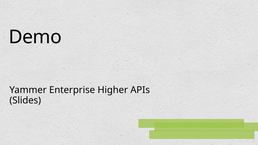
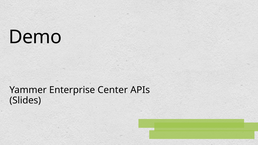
Higher: Higher -> Center (113, 90)
